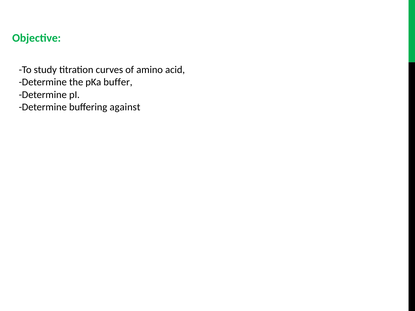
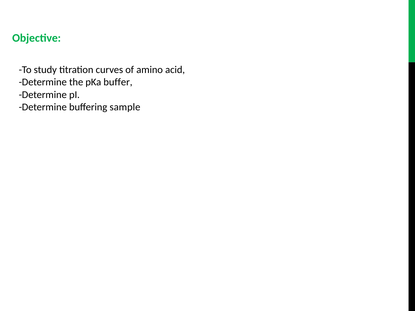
against: against -> sample (125, 107)
